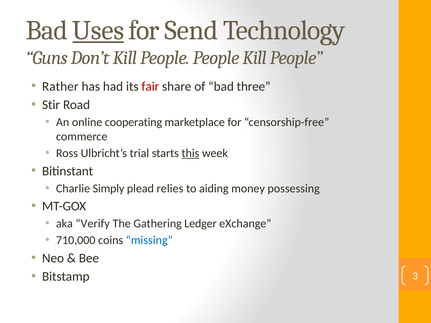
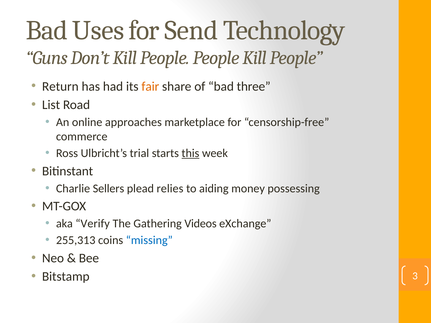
Uses underline: present -> none (98, 30)
Rather: Rather -> Return (60, 86)
fair colour: red -> orange (150, 86)
Stir: Stir -> List (51, 105)
cooperating: cooperating -> approaches (133, 122)
Simply: Simply -> Sellers (108, 189)
Ledger: Ledger -> Videos (201, 224)
710,000: 710,000 -> 255,313 (76, 241)
